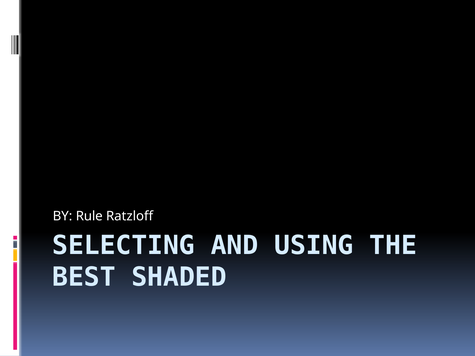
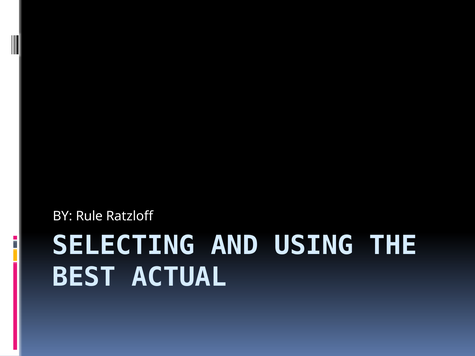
SHADED: SHADED -> ACTUAL (179, 277)
